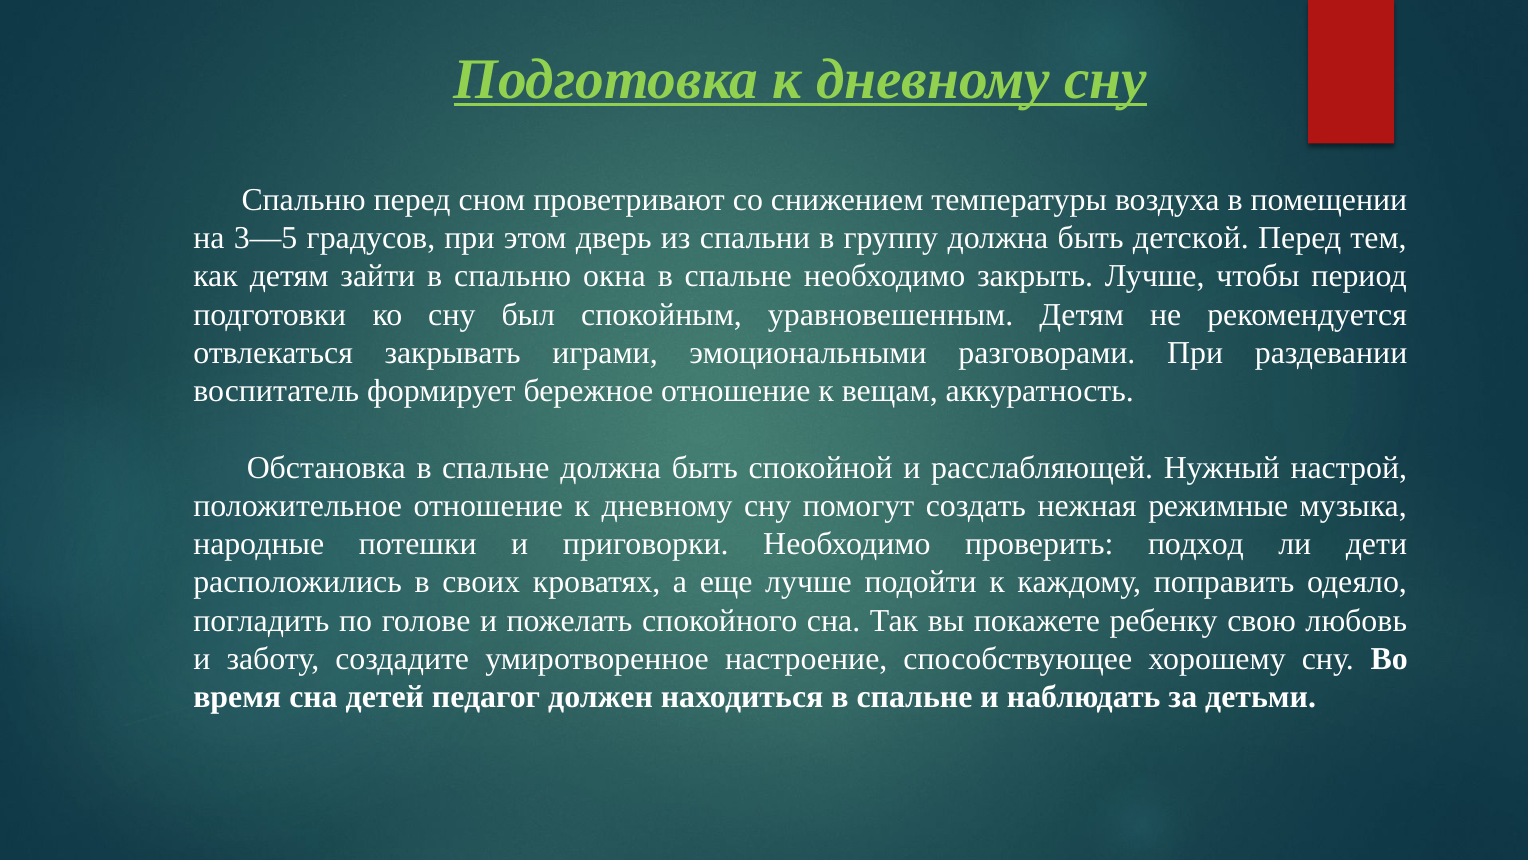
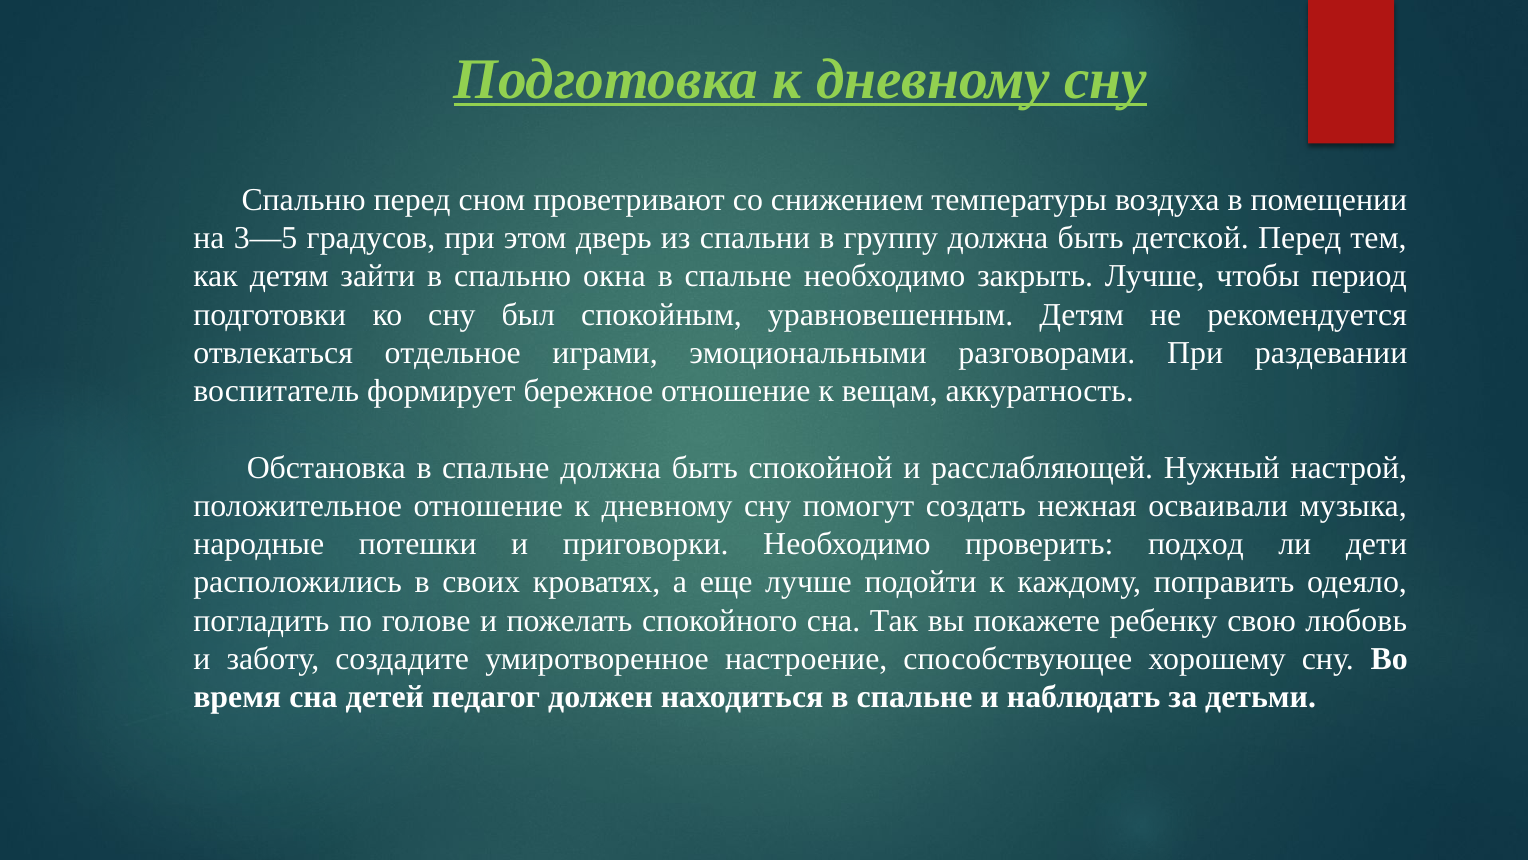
закрывать: закрывать -> отдельное (453, 353)
режимные: режимные -> осваивали (1218, 506)
